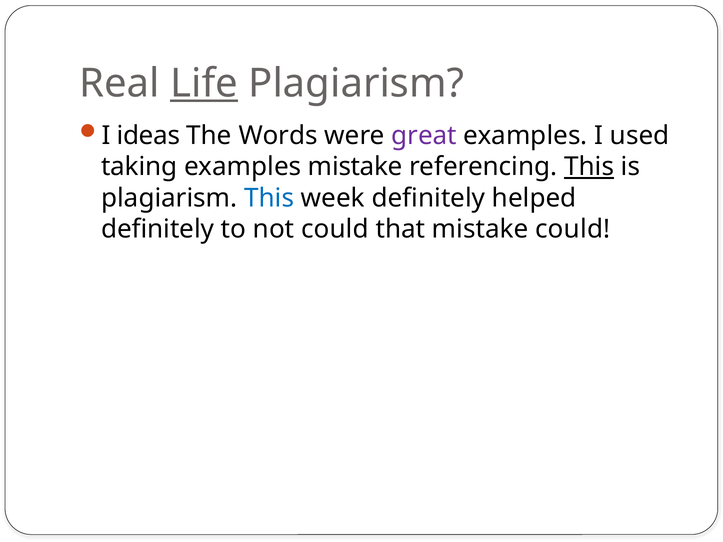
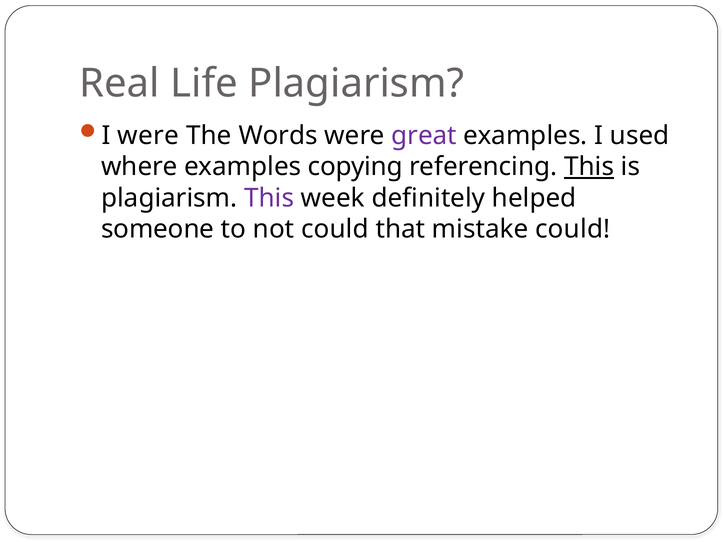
Life underline: present -> none (204, 84)
I ideas: ideas -> were (148, 136)
taking: taking -> where (139, 167)
examples mistake: mistake -> copying (355, 167)
This colour: blue -> purple (269, 198)
definitely: definitely -> someone (158, 229)
